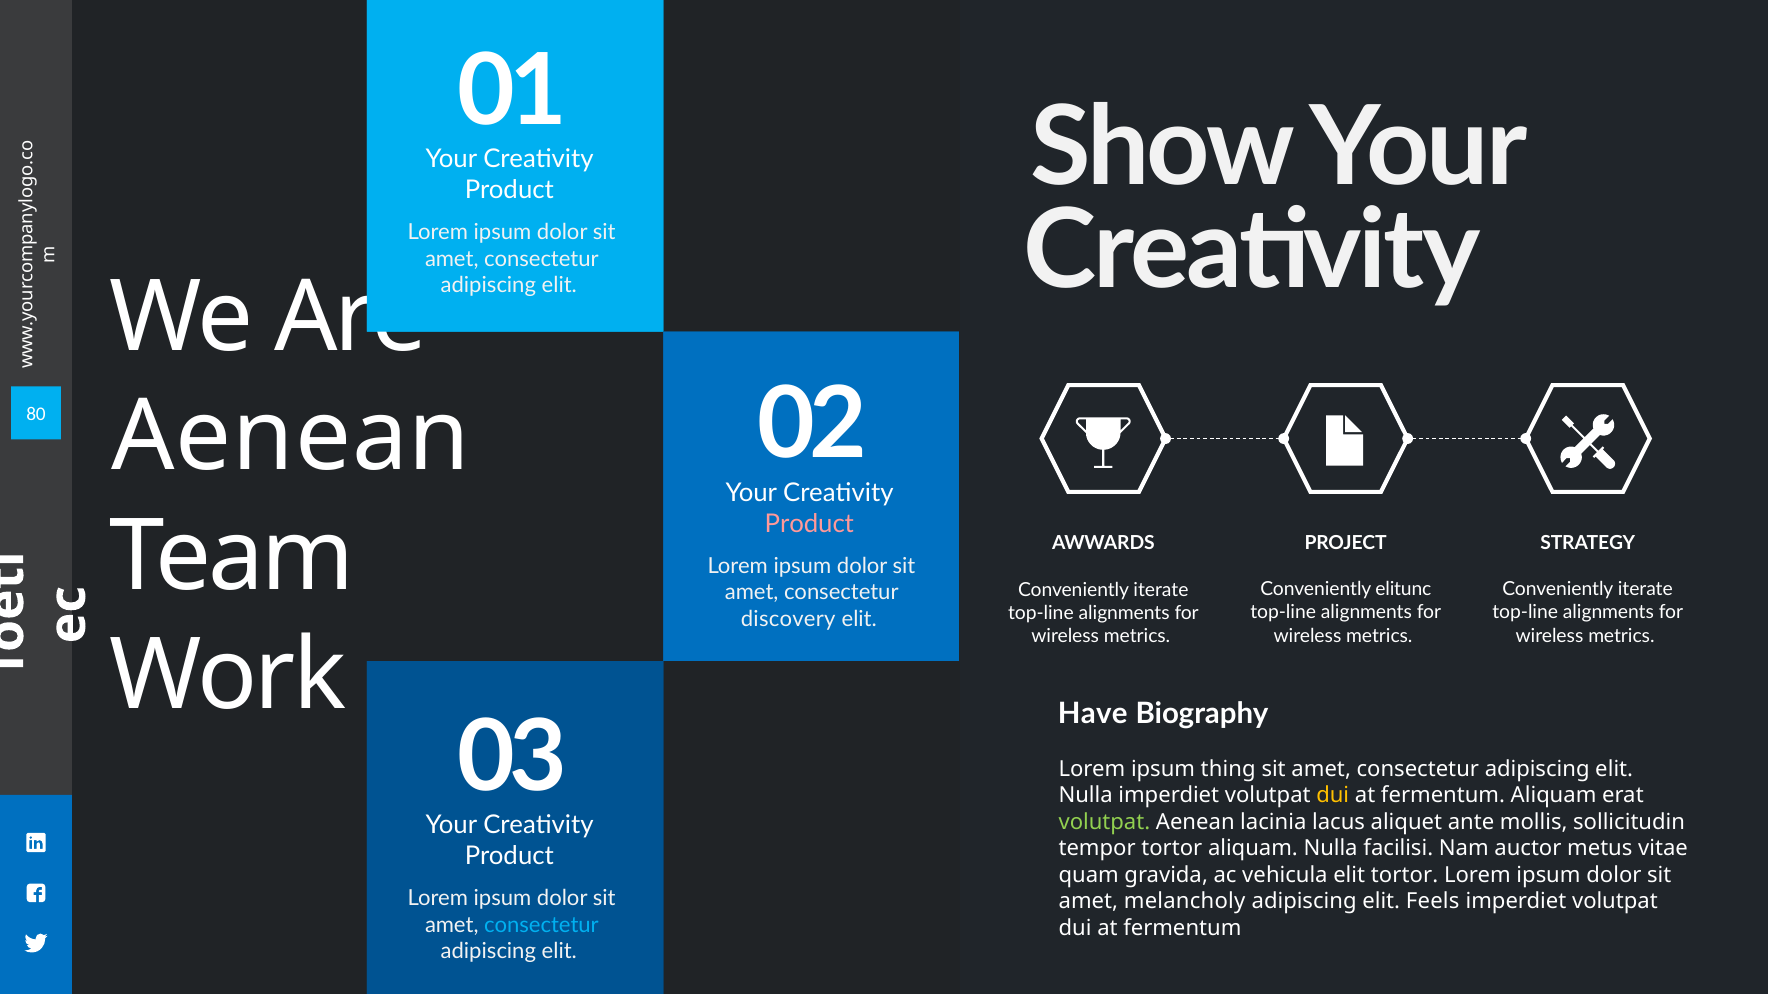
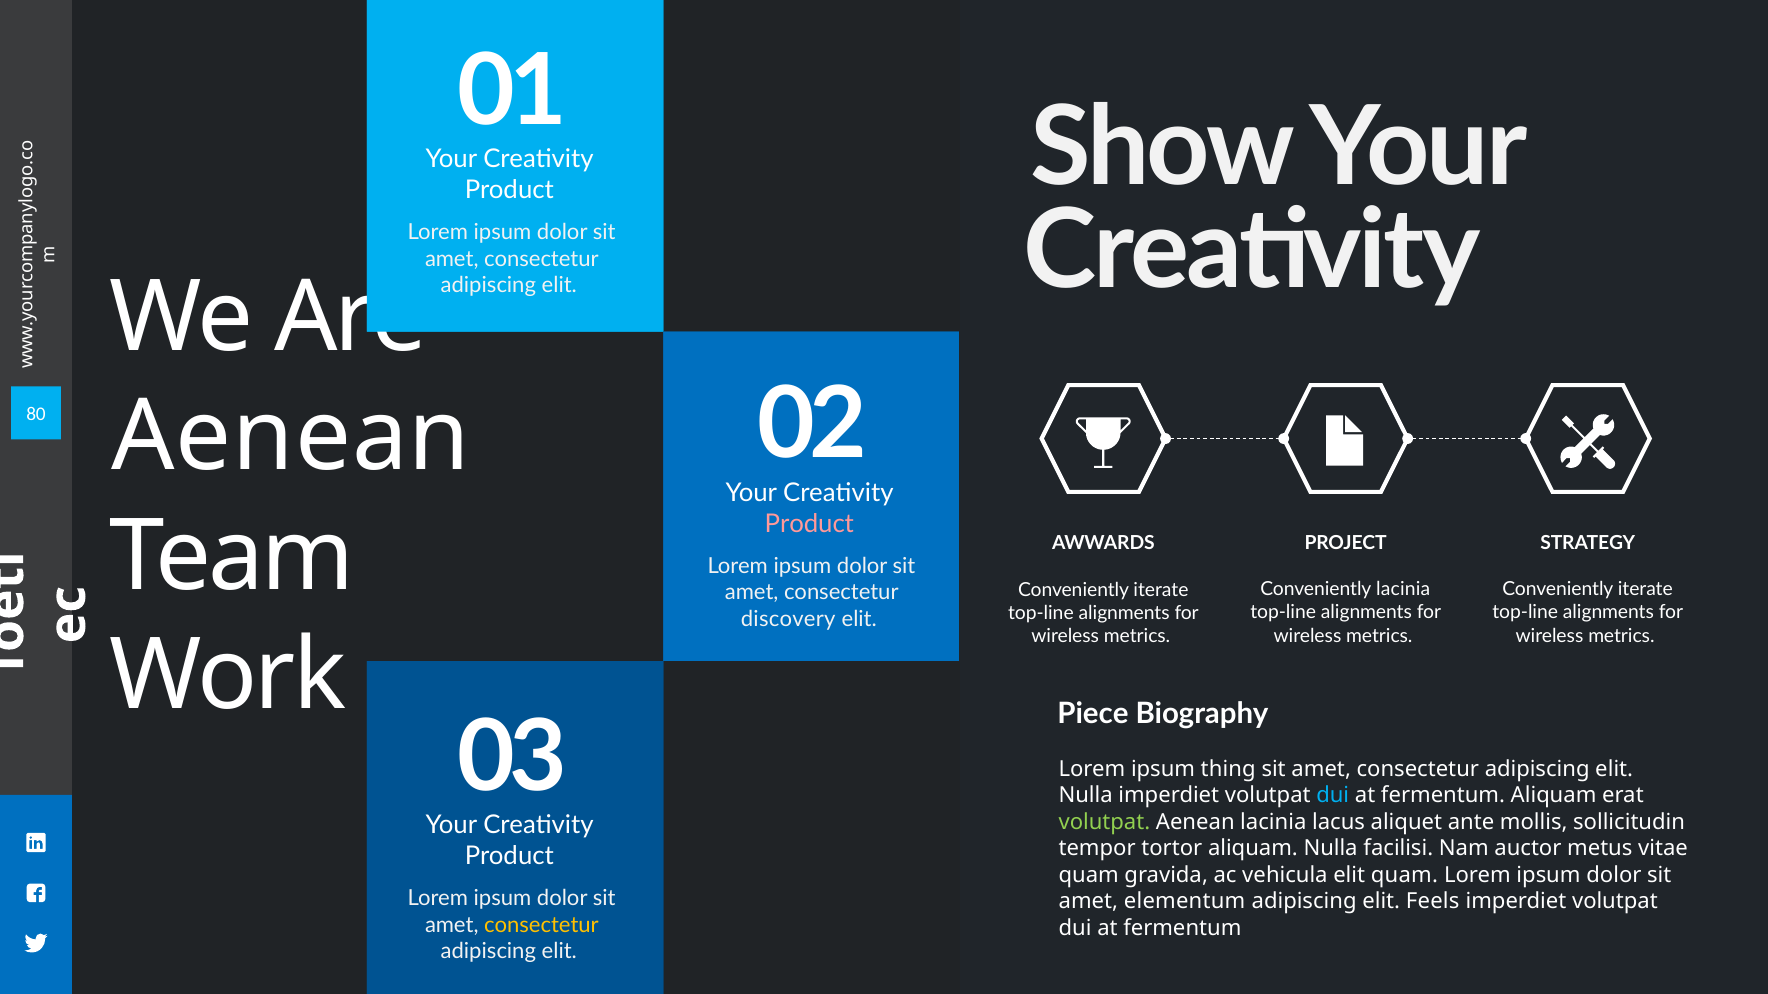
Conveniently elitunc: elitunc -> lacinia (1403, 590)
Have: Have -> Piece (1093, 714)
dui colour: yellow -> light blue (1333, 796)
elit tortor: tortor -> quam (1404, 875)
melancholy: melancholy -> elementum (1185, 902)
consectetur colour: light blue -> yellow (541, 925)
